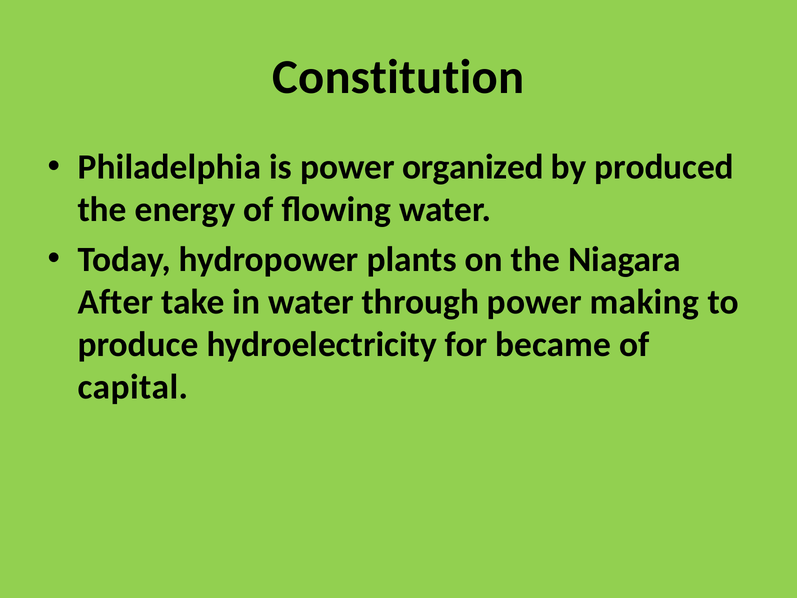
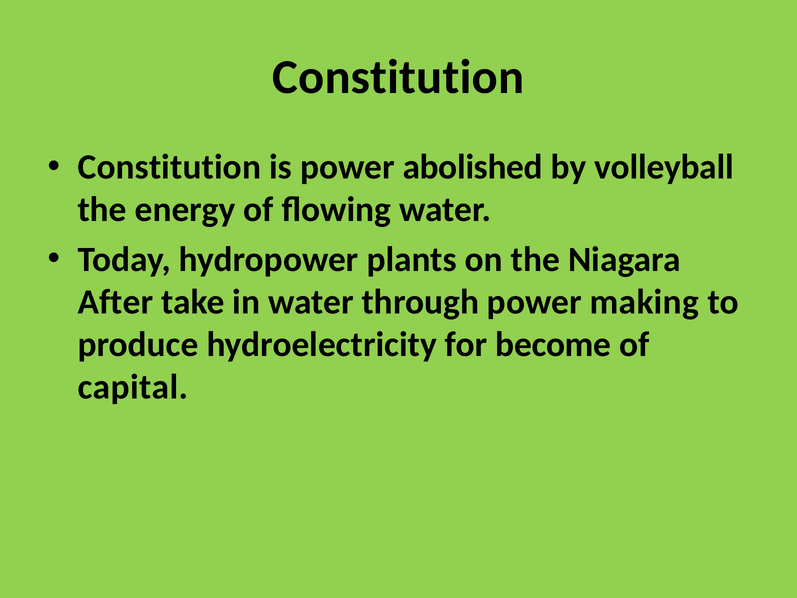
Philadelphia: Philadelphia -> Constitution (169, 167)
organized: organized -> abolished (473, 167)
produced: produced -> volleyball (664, 167)
became: became -> become (553, 344)
